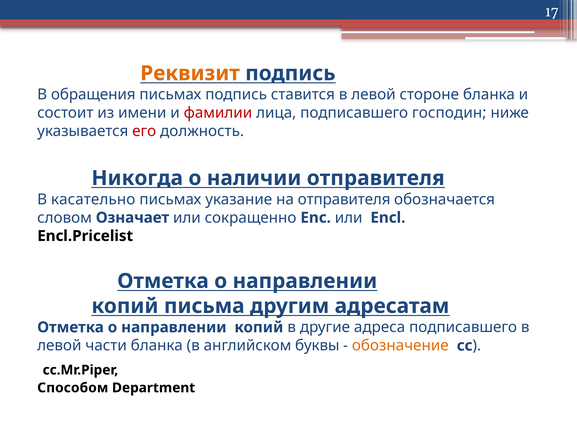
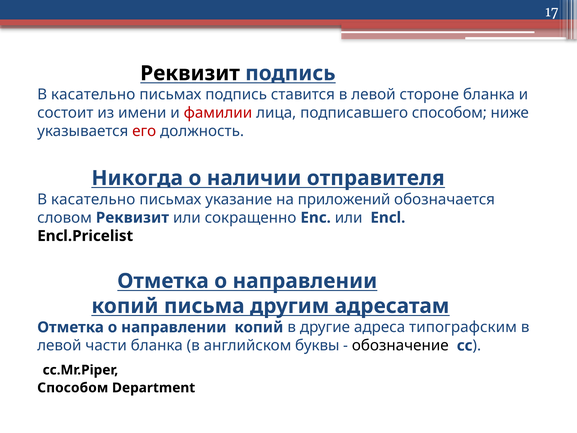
Реквизит colour: orange -> black (190, 73)
обращения: обращения -> касательно (93, 94)
подписавшего господин: господин -> способом (449, 113)
на отправителя: отправителя -> приложений (344, 199)
словом Означает: Означает -> Реквизит (132, 218)
адреса подписавшего: подписавшего -> типографским (463, 327)
обозначение colour: orange -> black (400, 345)
